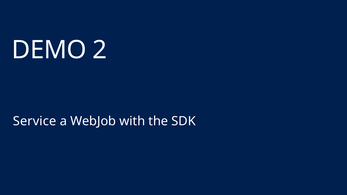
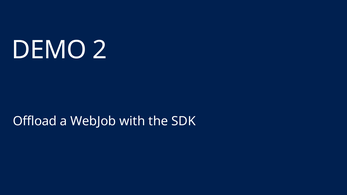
Service: Service -> Offload (35, 121)
